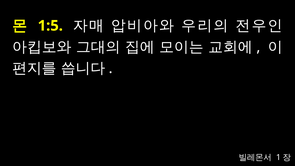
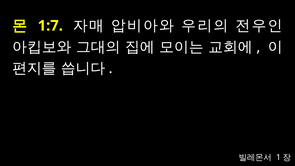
1:5: 1:5 -> 1:7 (50, 26)
